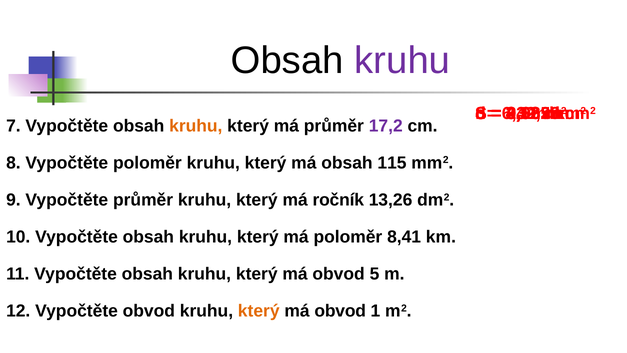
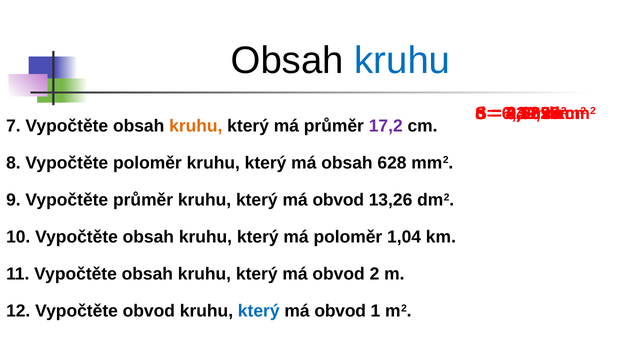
kruhu colour: purple -> blue (402, 61)
115: 115 -> 628 (392, 163)
ročník: ročník -> obvod (338, 200)
8,41: 8,41 -> 1,04 (404, 237)
5: 5 -> 2 (374, 274)
který colour: orange -> blue (259, 311)
